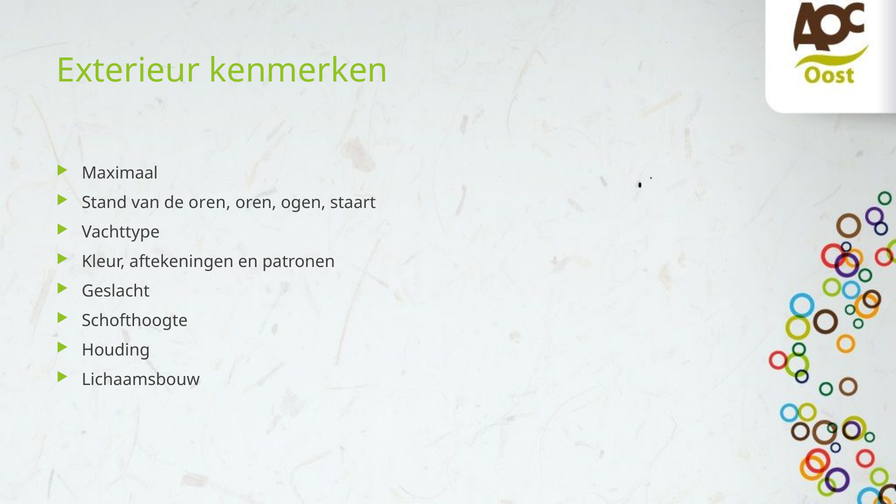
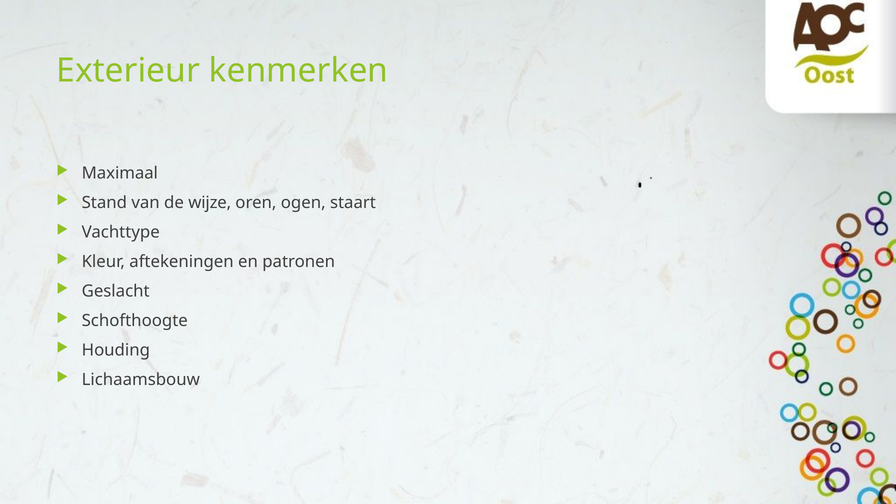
de oren: oren -> wijze (210, 203)
